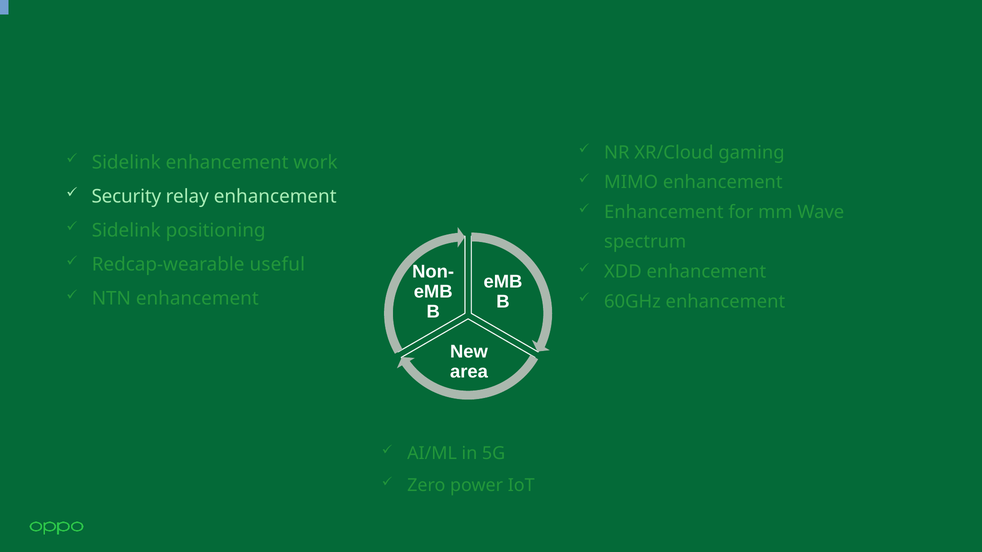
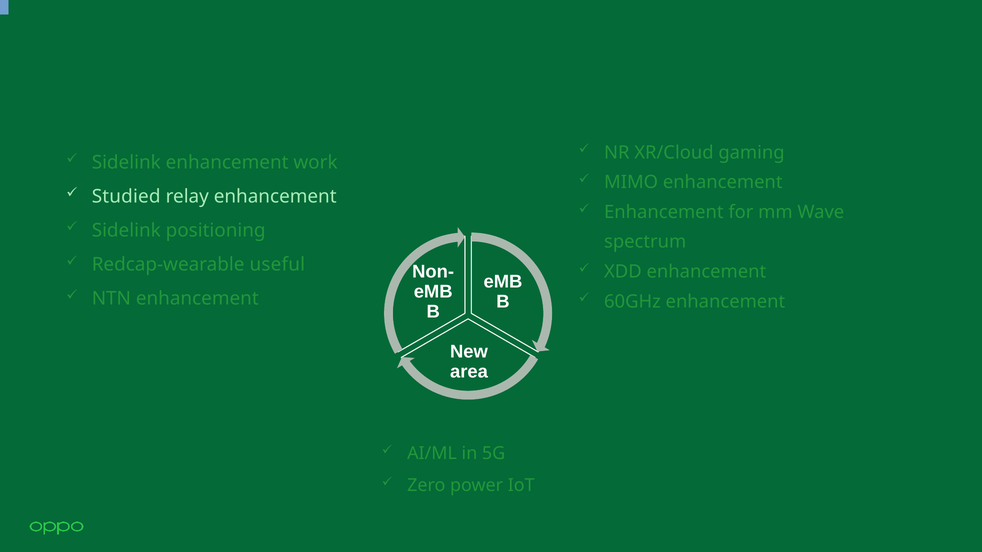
Security: Security -> Studied (126, 197)
